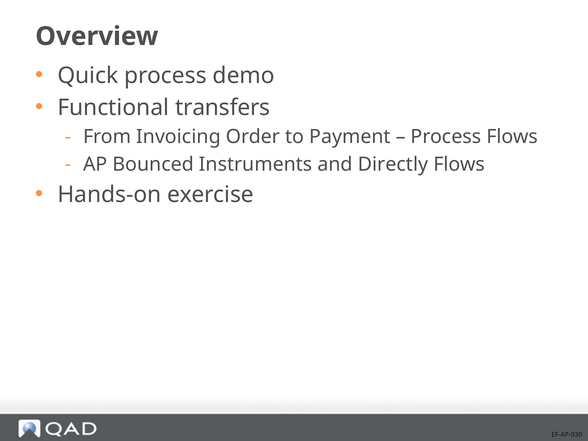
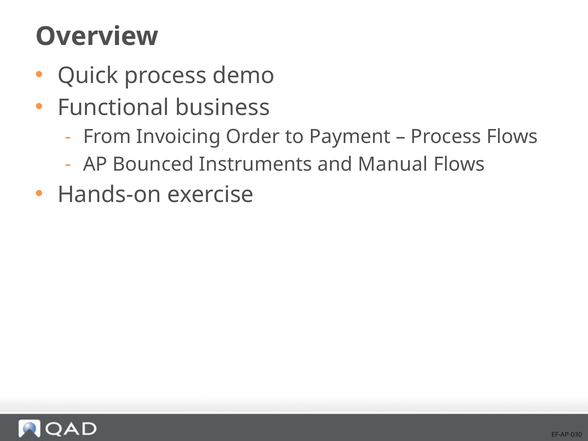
transfers: transfers -> business (222, 108)
Directly: Directly -> Manual (393, 164)
